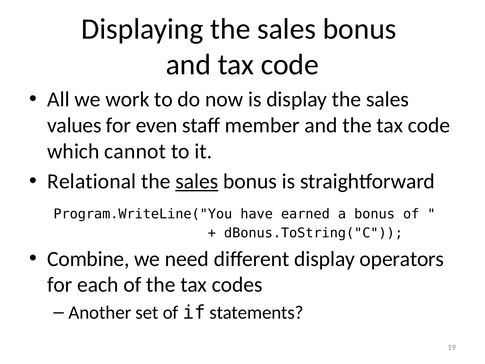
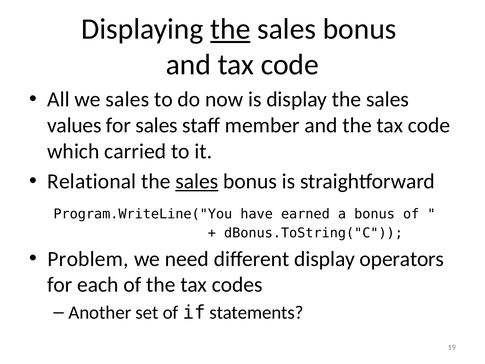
the underline: none -> present (230, 29)
we work: work -> sales (127, 99)
for even: even -> sales (157, 125)
cannot: cannot -> carried (135, 151)
Combine: Combine -> Problem (88, 259)
